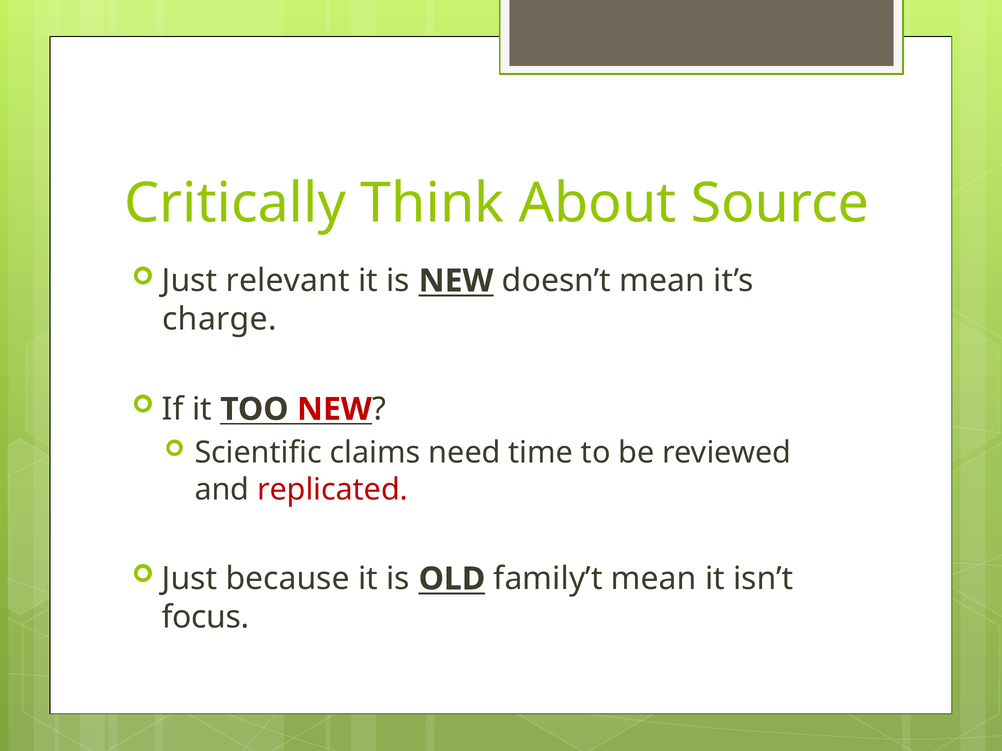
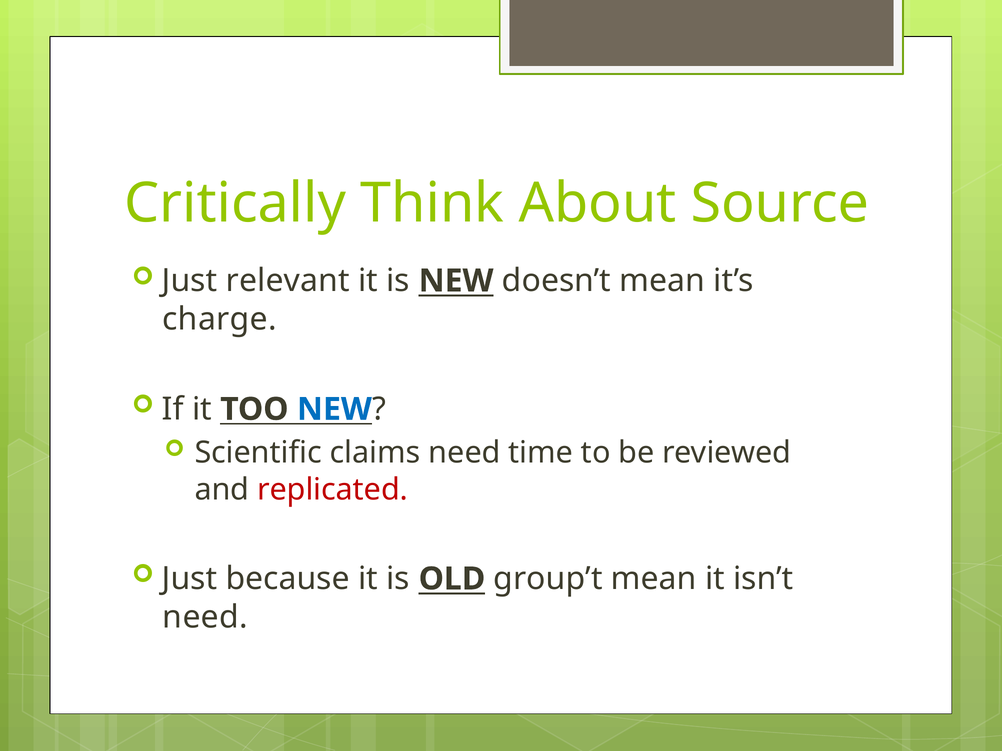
NEW colour: red -> blue (334, 410)
family’t: family’t -> group’t (548, 579)
focus: focus -> need (205, 618)
